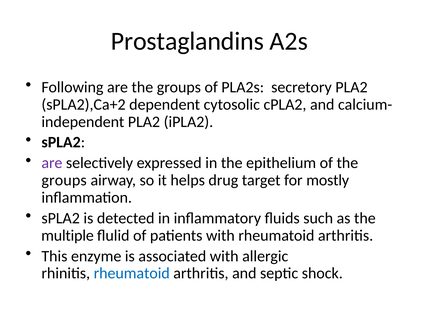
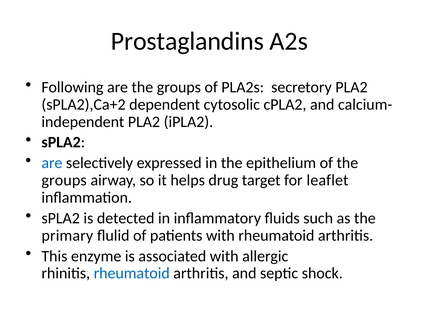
are colour: purple -> blue (52, 163)
mostly: mostly -> leaflet (328, 180)
multiple: multiple -> primary (67, 235)
